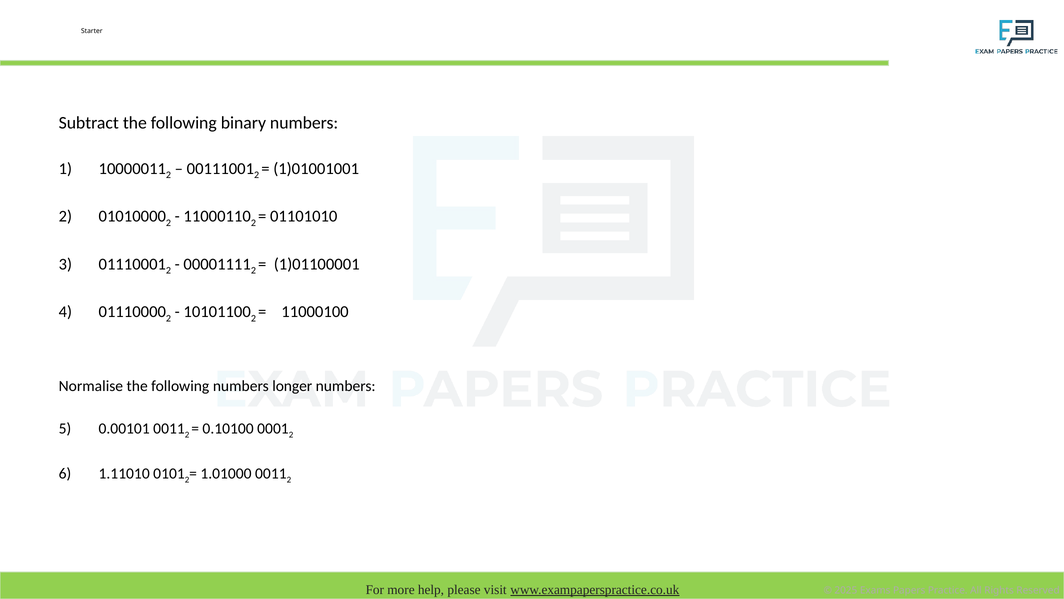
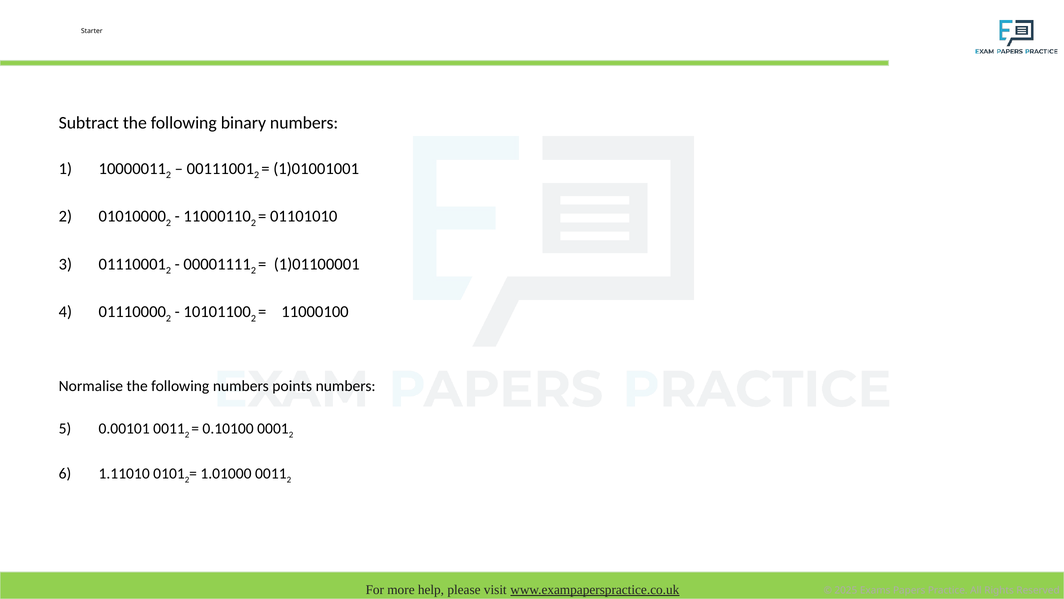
longer: longer -> points (292, 386)
